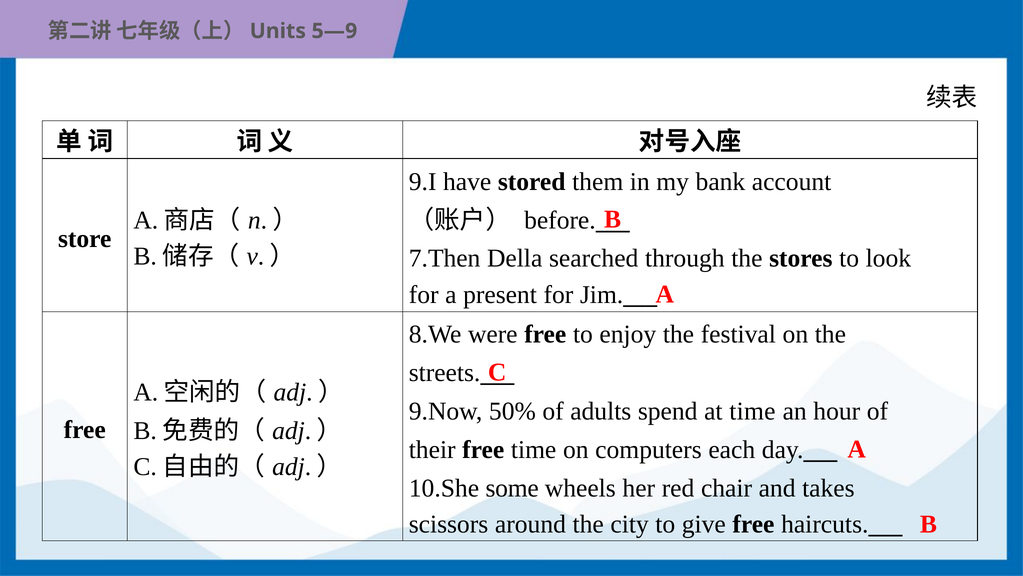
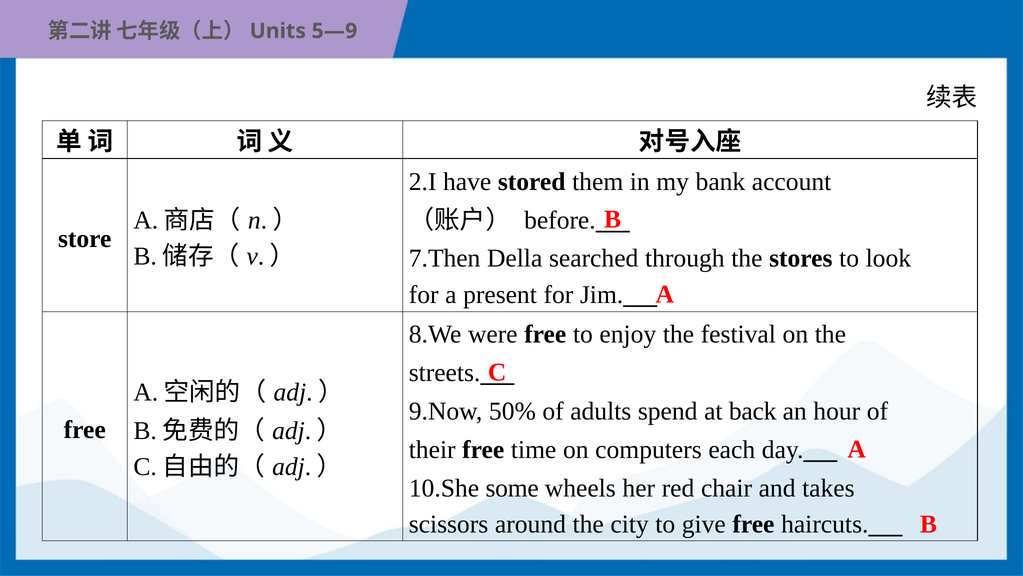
9.I: 9.I -> 2.I (423, 182)
at time: time -> back (753, 411)
